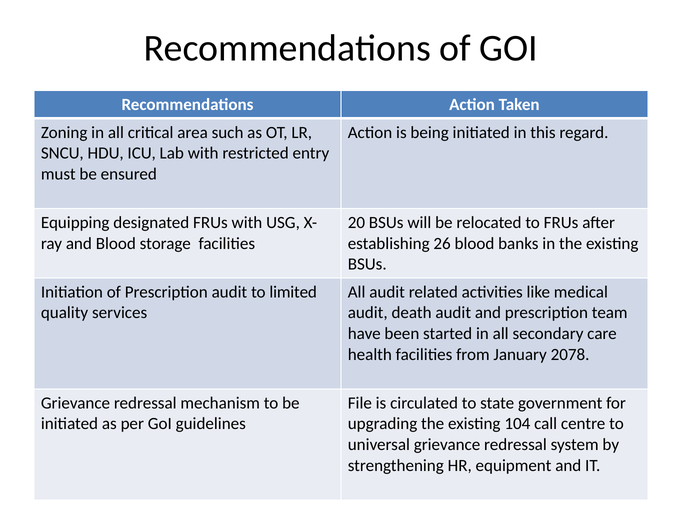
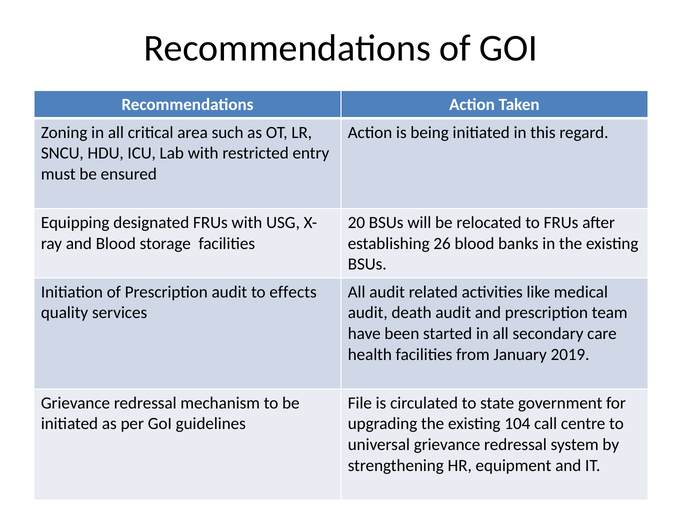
limited: limited -> effects (293, 292)
2078: 2078 -> 2019 (570, 354)
